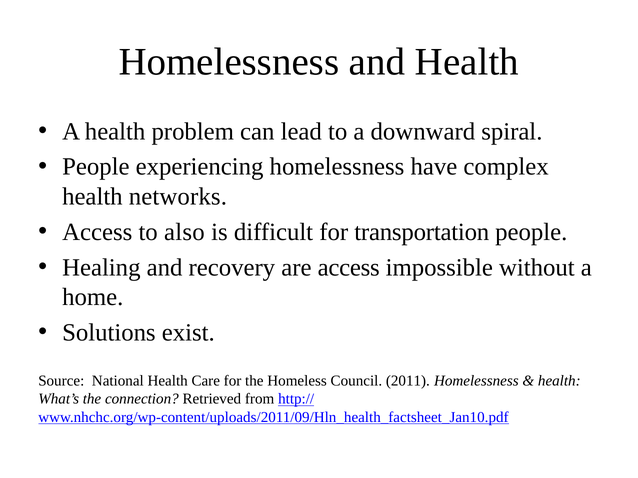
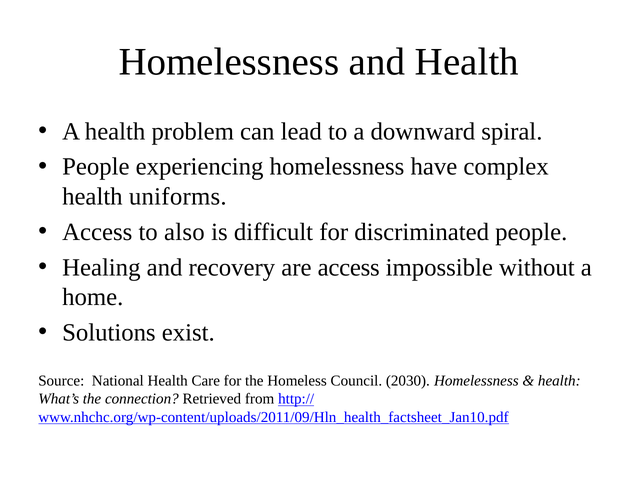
networks: networks -> uniforms (178, 197)
transportation: transportation -> discriminated (422, 232)
2011: 2011 -> 2030 (408, 381)
